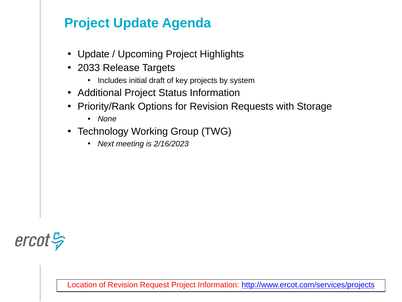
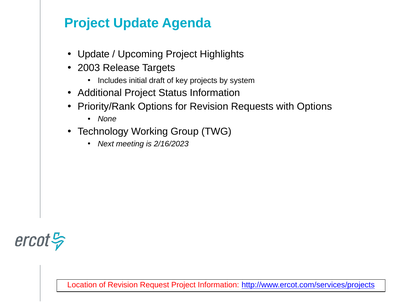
2033: 2033 -> 2003 (89, 68)
with Storage: Storage -> Options (314, 106)
